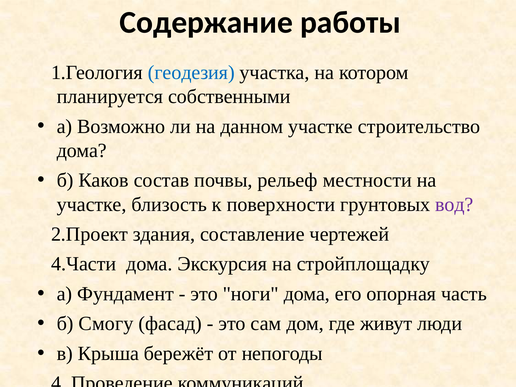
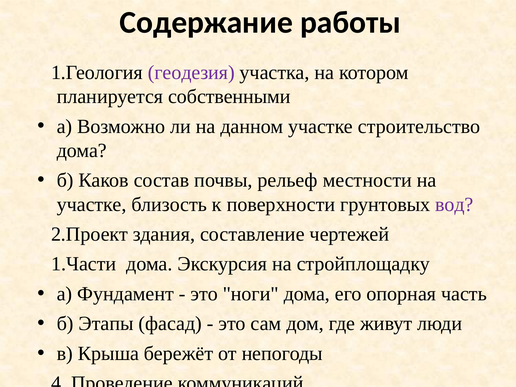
геодезия colour: blue -> purple (191, 72)
4.Части: 4.Части -> 1.Части (84, 264)
Смогу: Смогу -> Этапы (106, 324)
